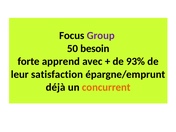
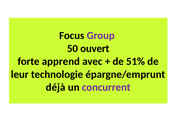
besoin: besoin -> ouvert (95, 48)
93%: 93% -> 51% (136, 61)
satisfaction: satisfaction -> technologie (57, 74)
concurrent colour: orange -> purple (106, 87)
